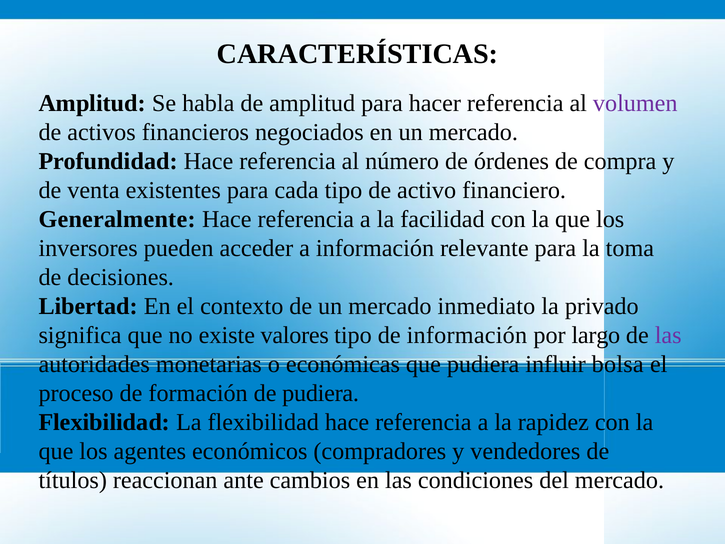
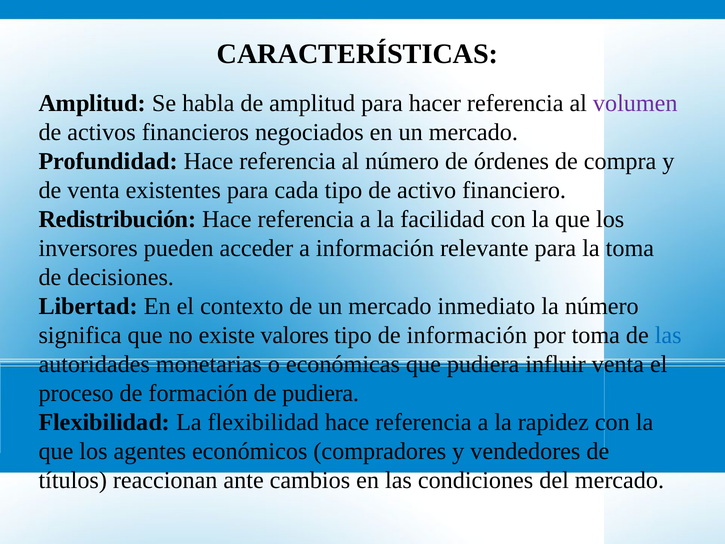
Generalmente: Generalmente -> Redistribución (117, 219)
la privado: privado -> número (602, 306)
por largo: largo -> toma (596, 335)
las colour: purple -> blue (668, 335)
influir bolsa: bolsa -> venta (618, 364)
